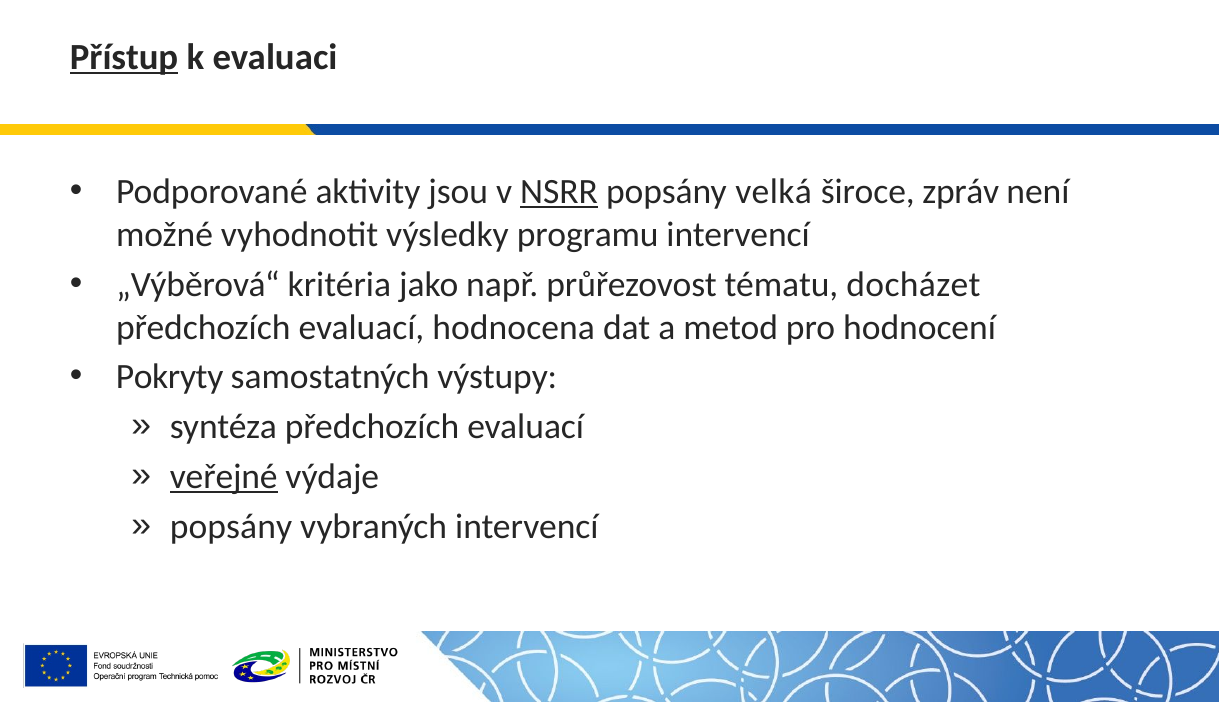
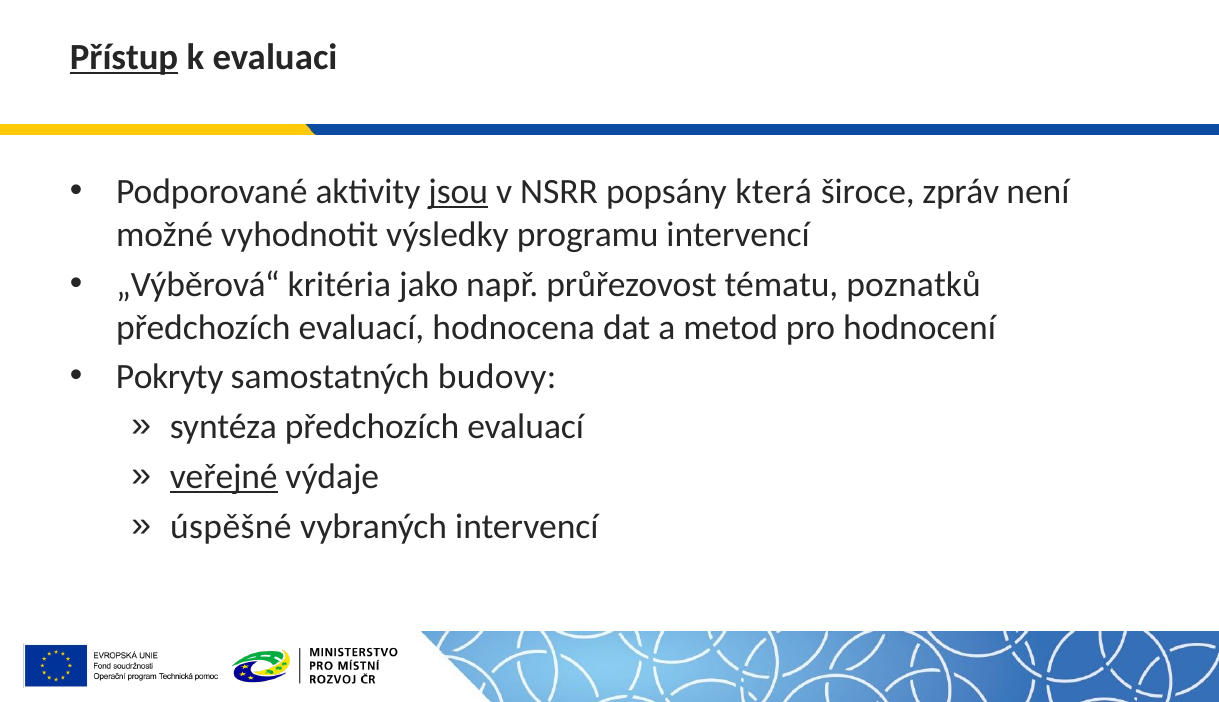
jsou underline: none -> present (458, 192)
NSRR underline: present -> none (559, 192)
velká: velká -> která (774, 192)
docházet: docházet -> poznatků (914, 285)
výstupy: výstupy -> budovy (497, 377)
popsány: popsány -> úspěšné (231, 527)
